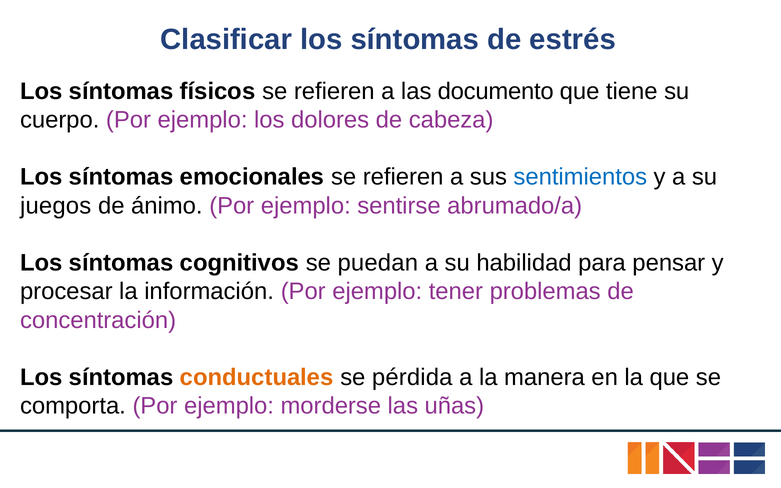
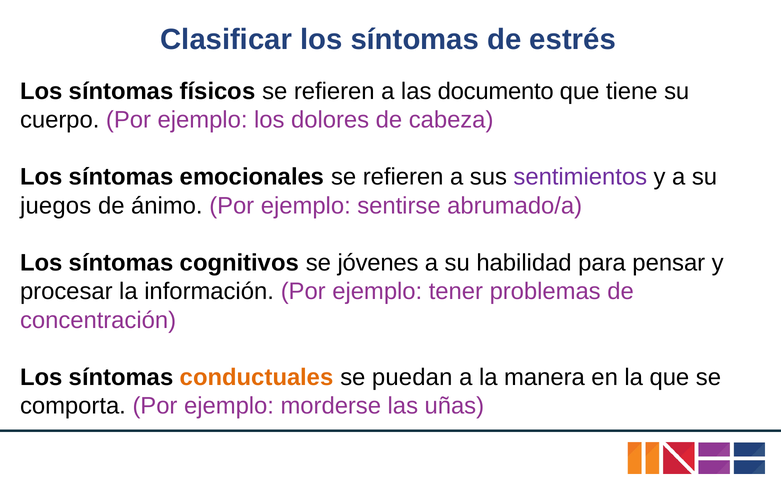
sentimientos colour: blue -> purple (580, 177)
puedan: puedan -> jóvenes (378, 263)
pérdida: pérdida -> puedan (412, 378)
